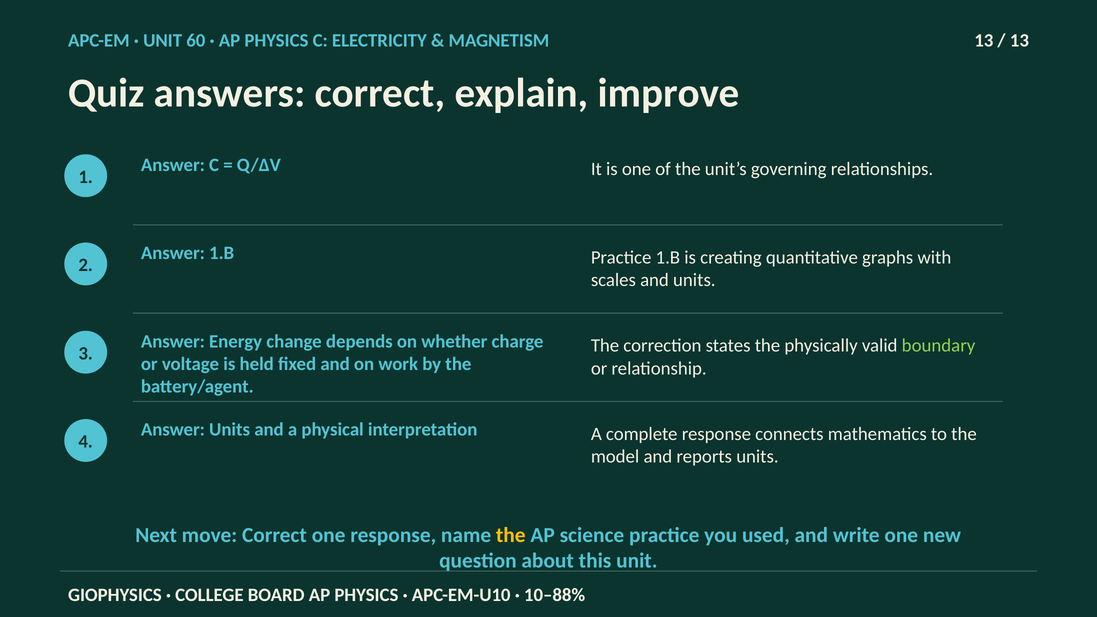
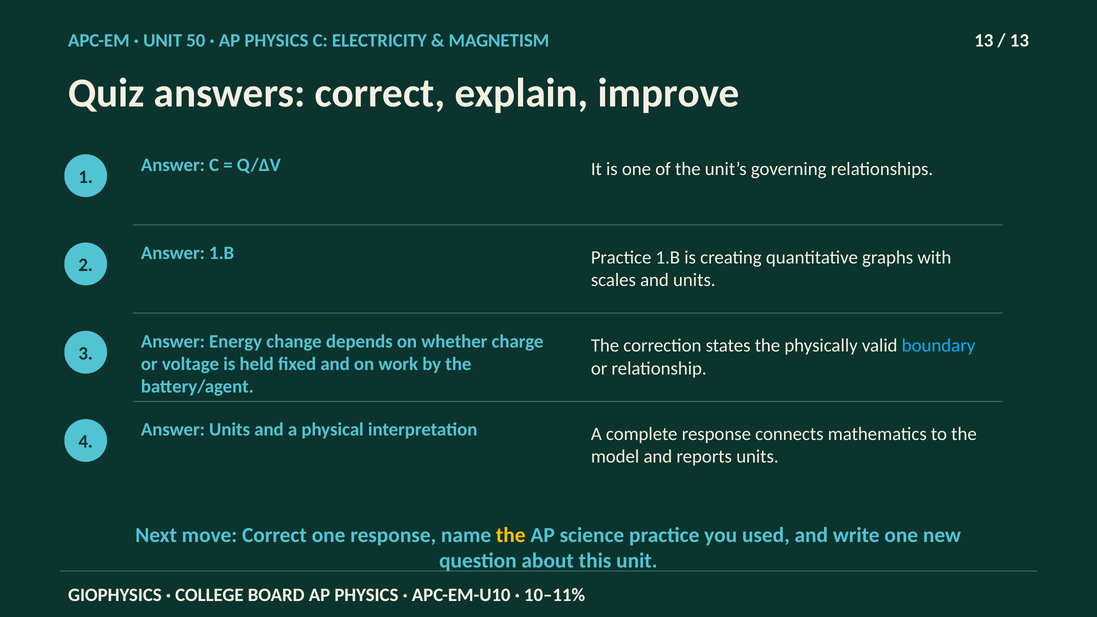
60: 60 -> 50 (196, 41)
boundary colour: light green -> light blue (939, 346)
10–88%: 10–88% -> 10–11% (555, 595)
